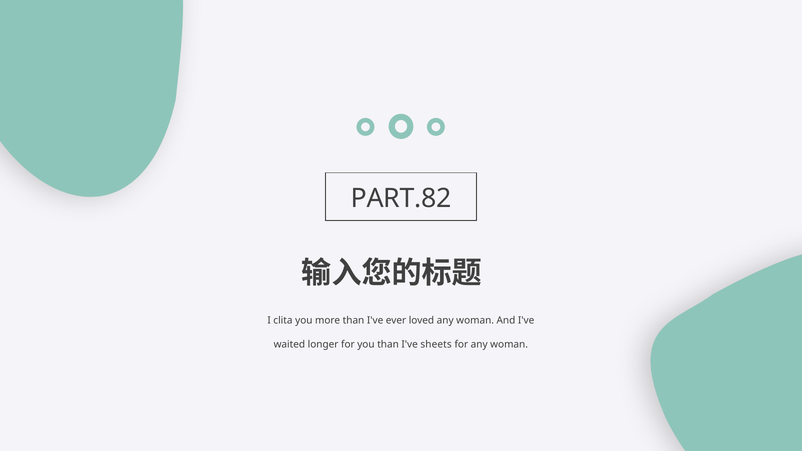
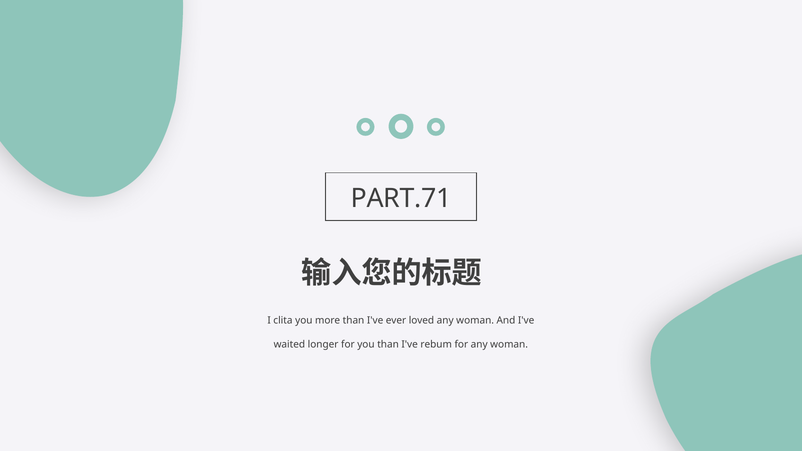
PART.82: PART.82 -> PART.71 (401, 199)
sheets: sheets -> rebum (436, 344)
